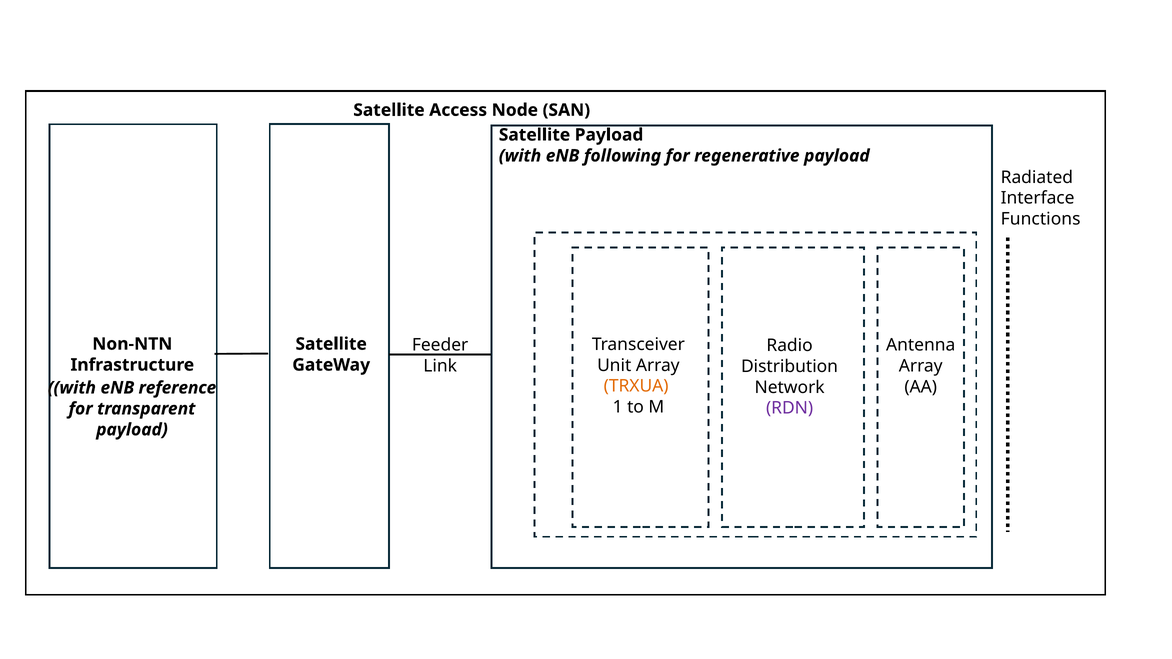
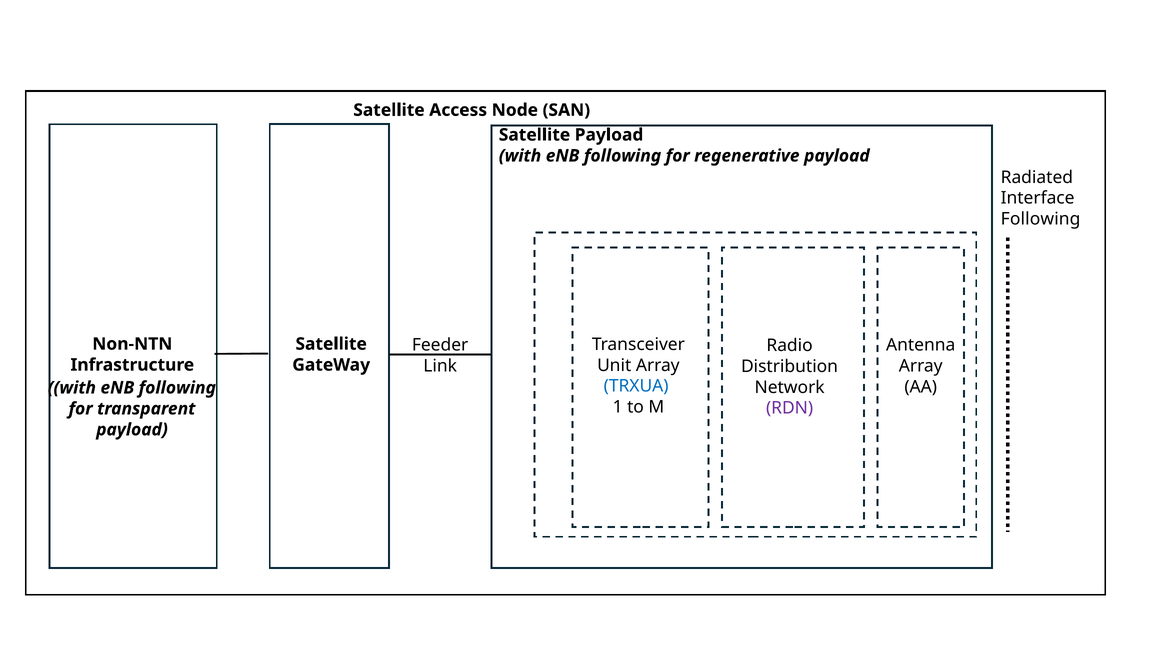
Functions: Functions -> Following (1041, 219)
TRXUA colour: orange -> blue (636, 386)
reference: reference -> following (177, 388)
